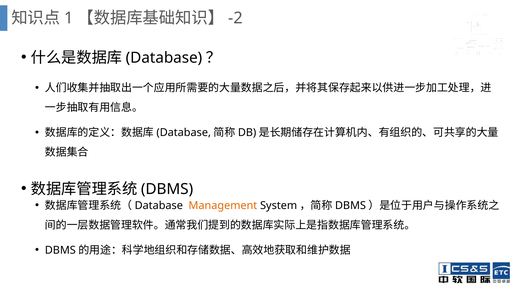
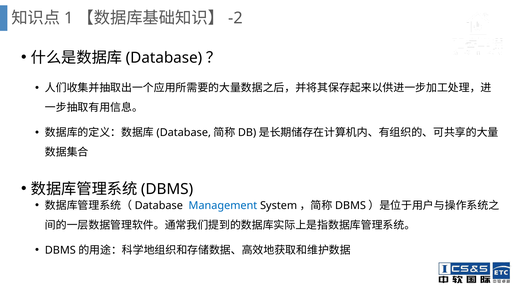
Management colour: orange -> blue (223, 205)
